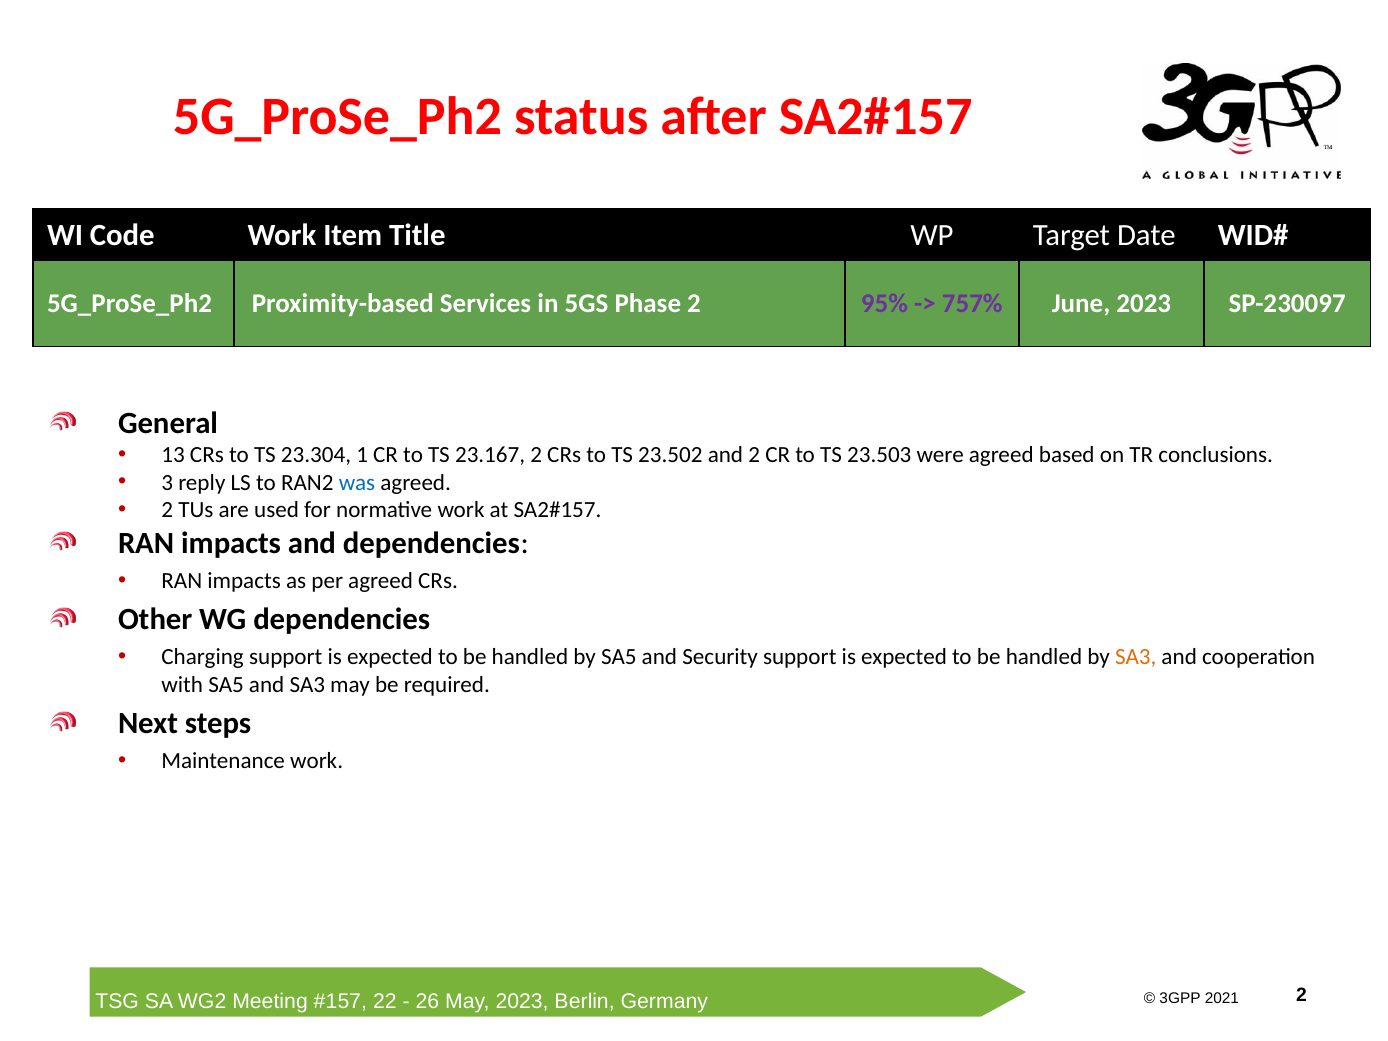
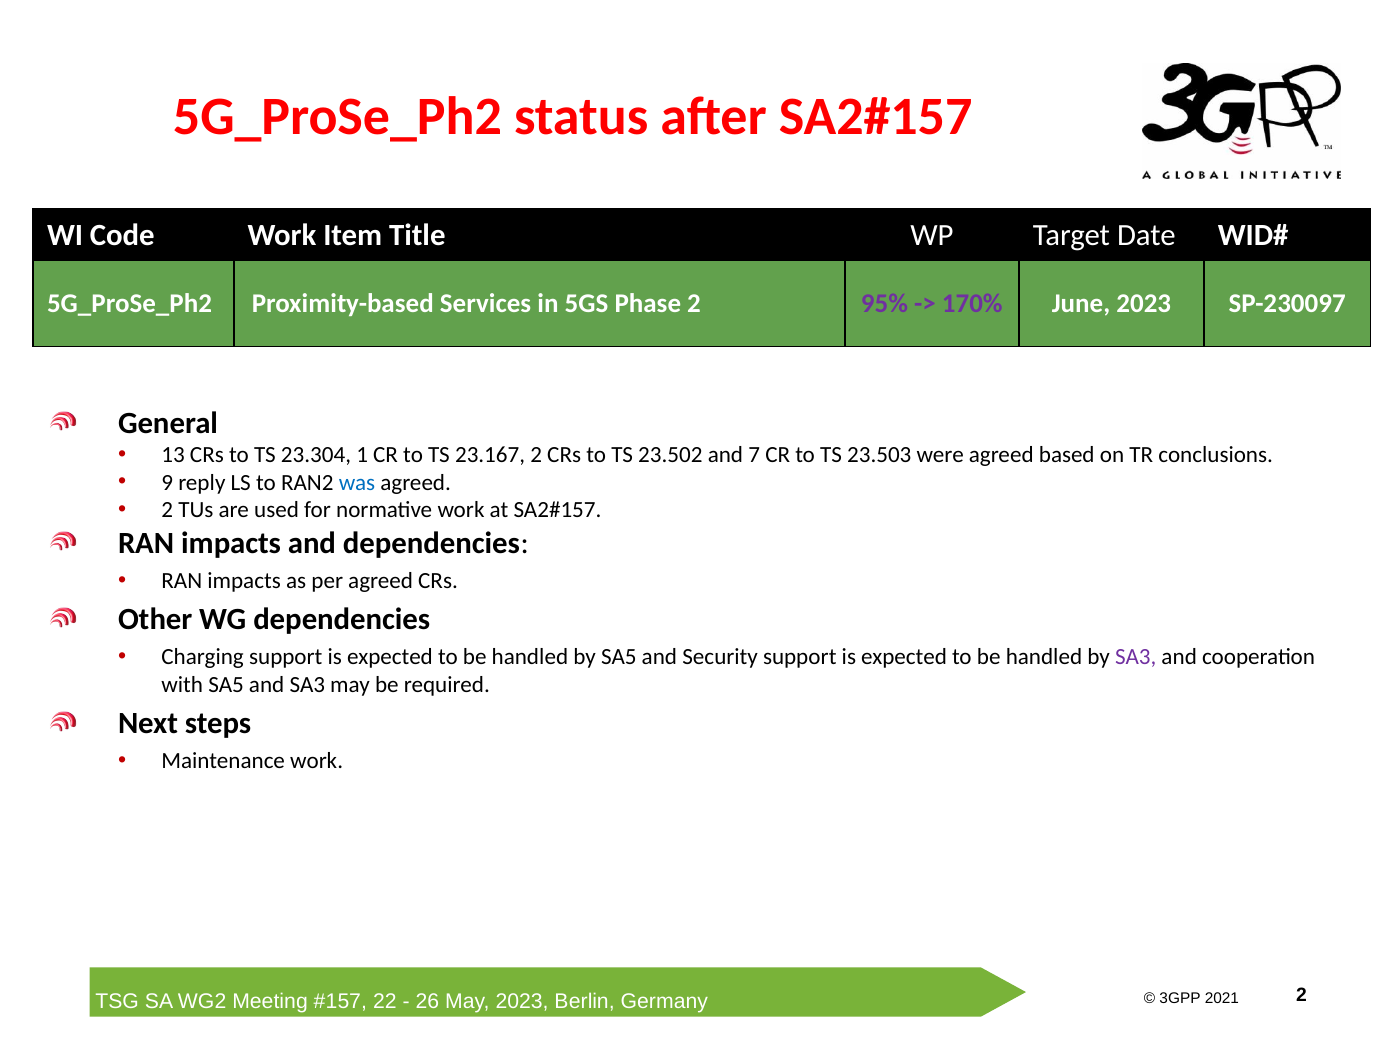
757%: 757% -> 170% (972, 304)
and 2: 2 -> 7 (754, 455)
3: 3 -> 9 (167, 483)
SA3 colour: orange -> purple (1136, 657)
